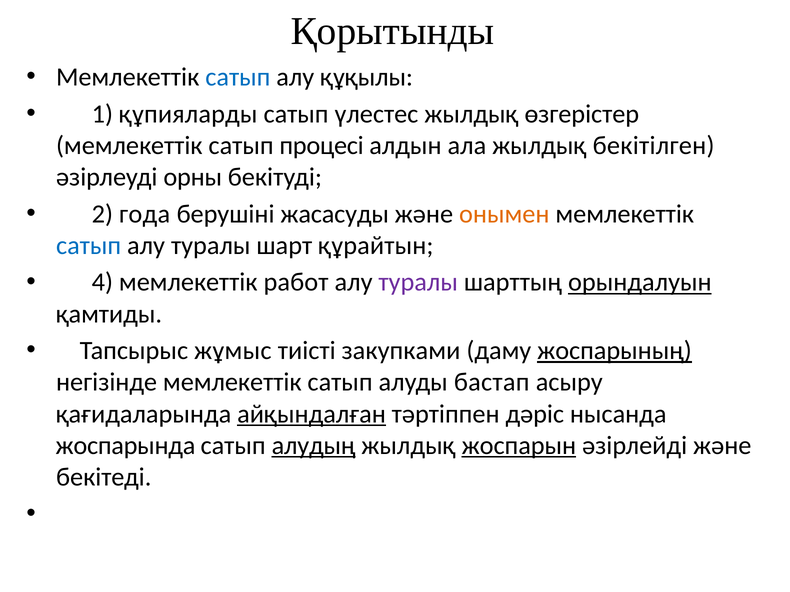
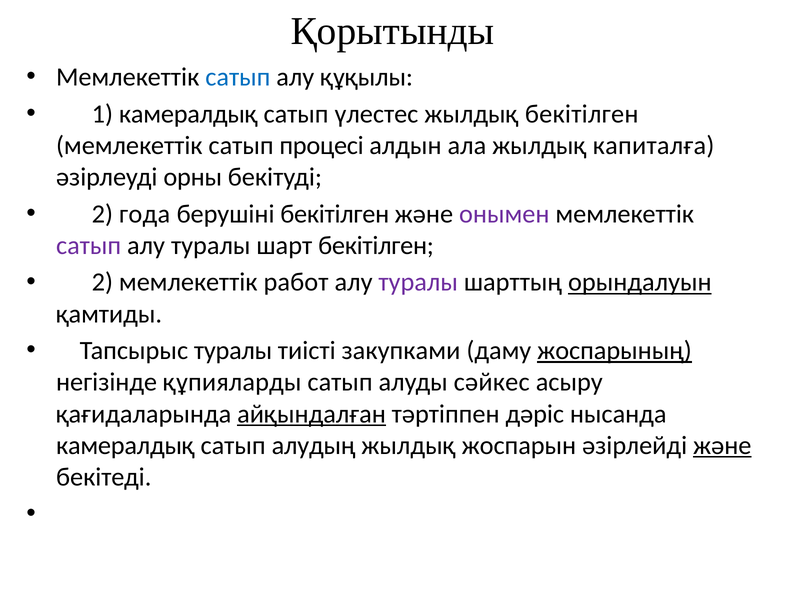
1 құпияларды: құпияларды -> камералдық (188, 114)
жылдық өзгерістер: өзгерістер -> бекітілген (582, 114)
бекітілген: бекітілген -> капиталға (654, 146)
жасасуды: жасасуды -> бекiтілген (335, 214)
онымен colour: orange -> purple (504, 214)
сатып colour: blue -> purple (89, 246)
шарт құрайтын: құрайтын -> бекітілген (376, 246)
4: 4 -> 2 (102, 283)
Тапсырыс жұмыс: жұмыс -> туралы (233, 351)
мемлекеттiк: мемлекеттiк -> құпияларды (232, 383)
бастап: бастап -> сәйкес (492, 383)
жоспарында: жоспарында -> камералдық (125, 446)
алудың underline: present -> none (314, 446)
жоспарын underline: present -> none (519, 446)
және underline: none -> present (722, 446)
